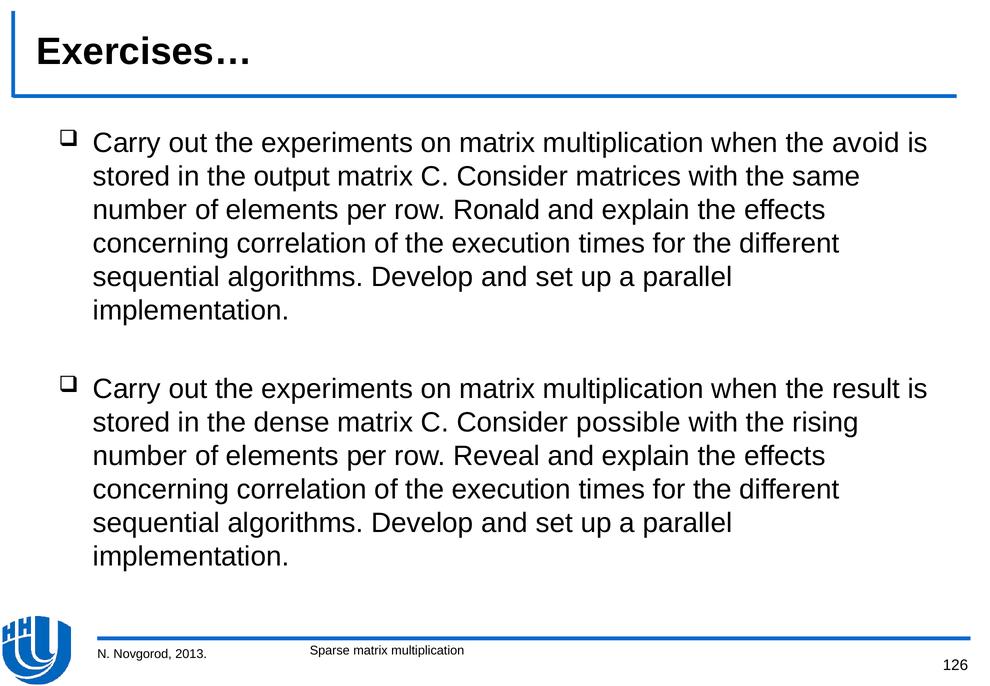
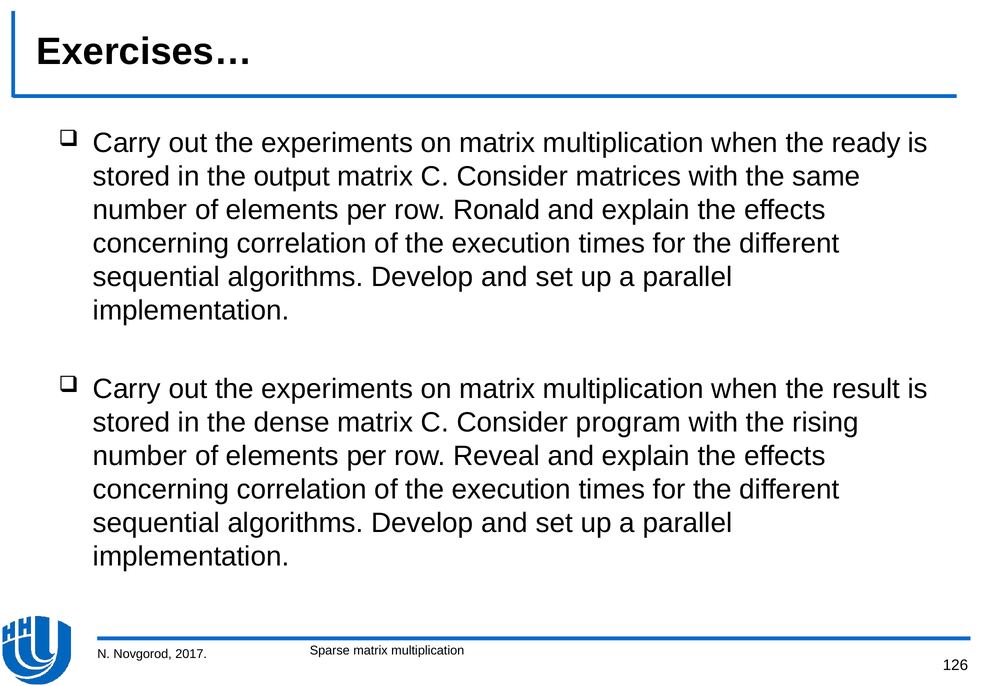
avoid: avoid -> ready (866, 143)
possible: possible -> program (628, 422)
2013: 2013 -> 2017 (191, 654)
